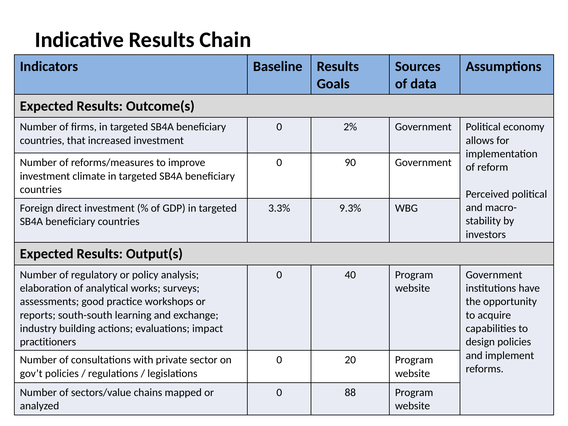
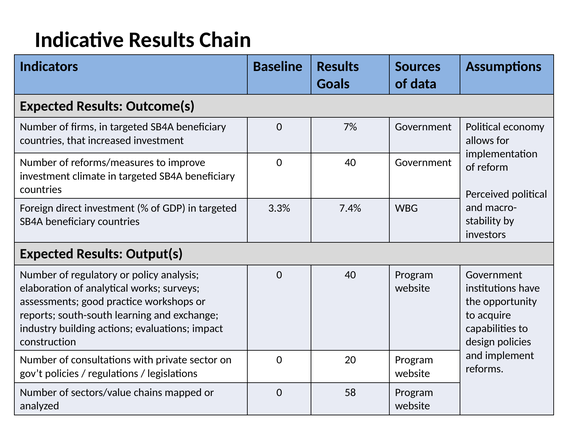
2%: 2% -> 7% (350, 127)
90: 90 -> 40 (350, 163)
9.3%: 9.3% -> 7.4% (350, 208)
practitioners: practitioners -> construction (48, 342)
88: 88 -> 58 (350, 392)
